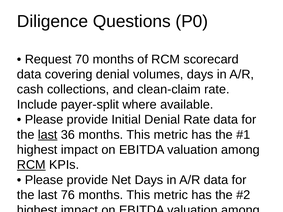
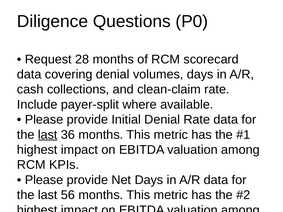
70: 70 -> 28 (82, 59)
RCM underline: present -> none (31, 165)
76: 76 -> 56 (68, 195)
